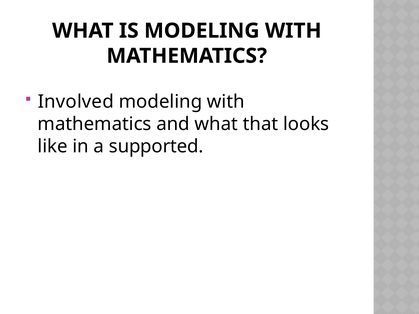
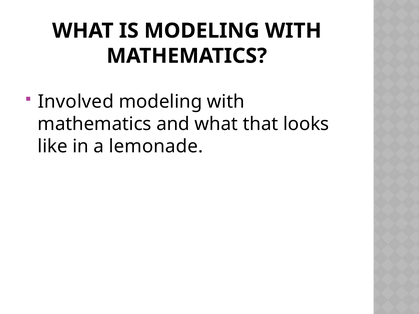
supported: supported -> lemonade (156, 147)
